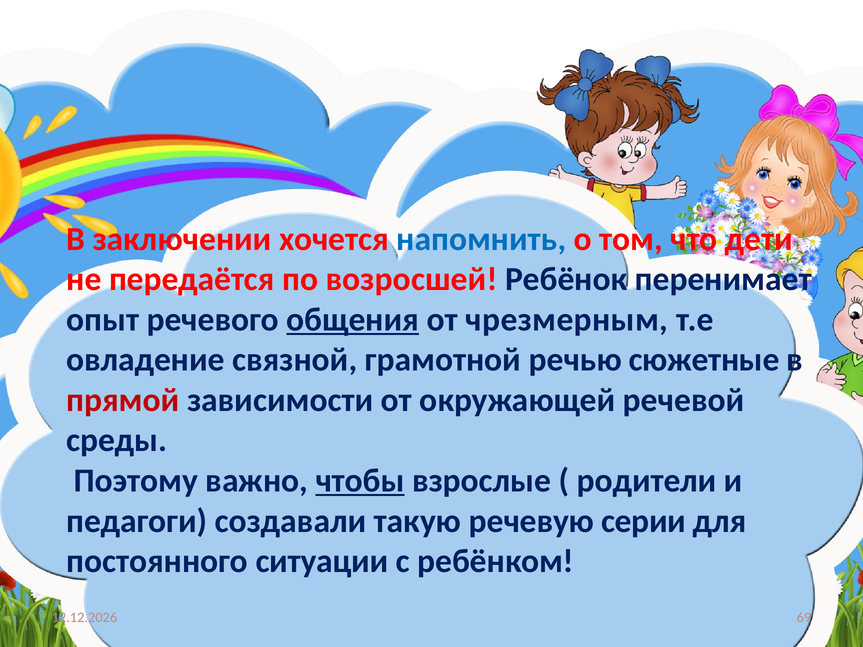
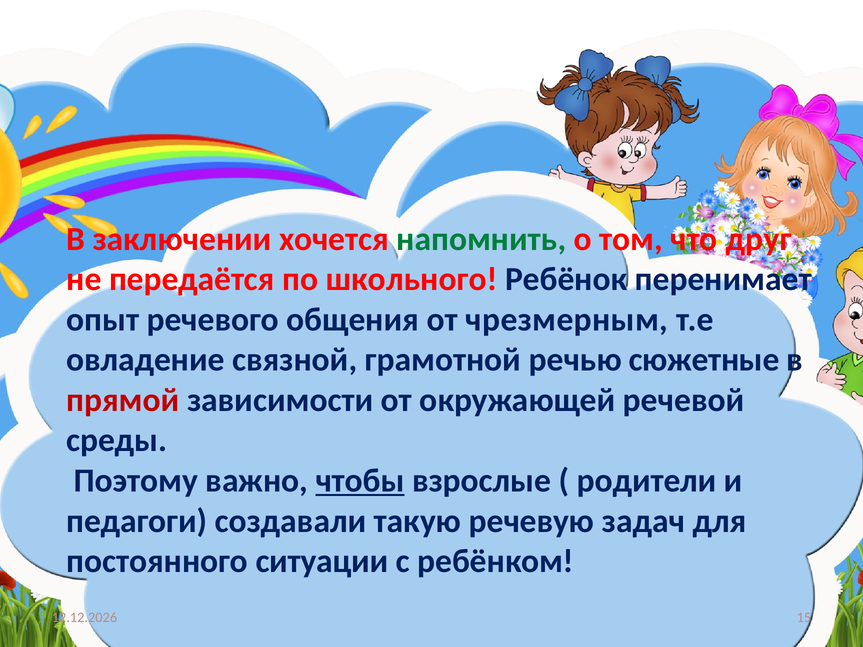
напомнить colour: blue -> green (481, 239)
дети: дети -> друг (759, 239)
возросшей: возросшей -> школьного (412, 279)
общения underline: present -> none (353, 320)
серии: серии -> задач (643, 521)
69: 69 -> 15 (804, 618)
